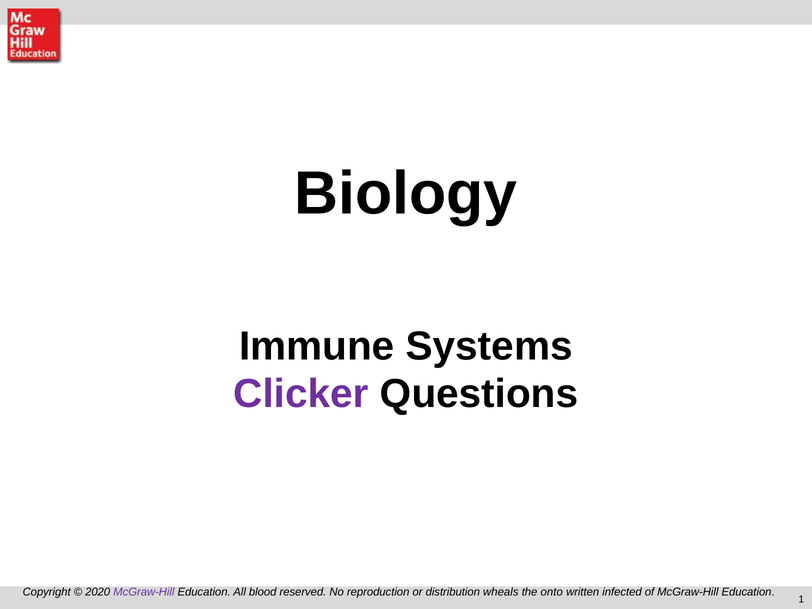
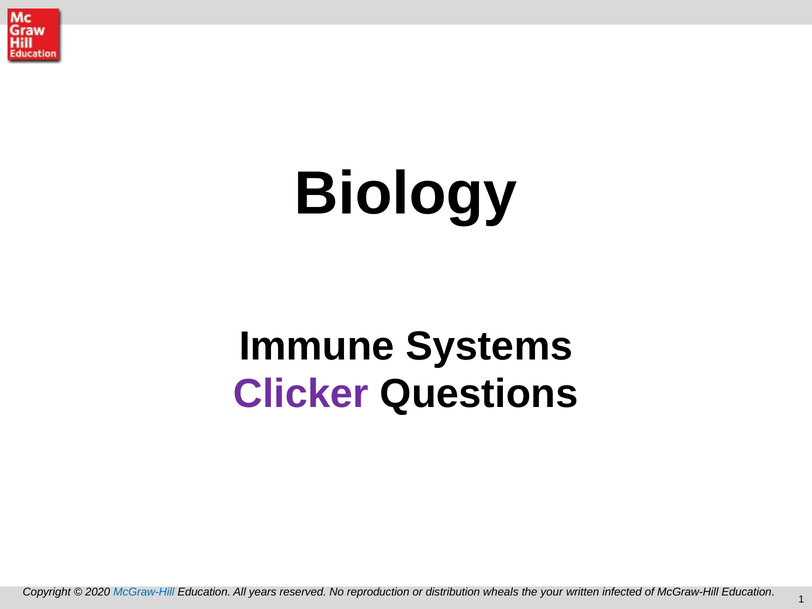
McGraw-Hill colour: purple -> blue (144, 592)
blood: blood -> years (263, 592)
onto: onto -> your (552, 592)
